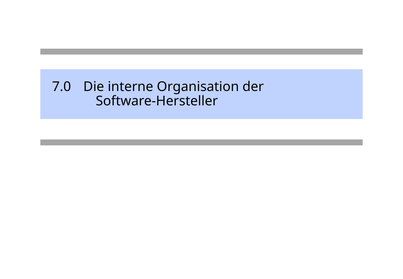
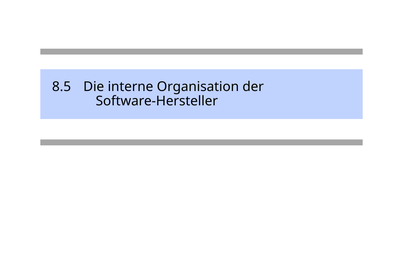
7.0: 7.0 -> 8.5 (62, 87)
